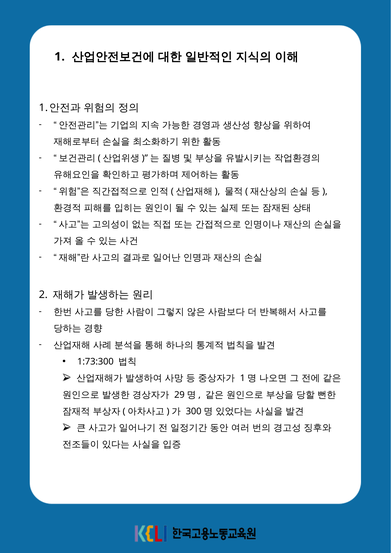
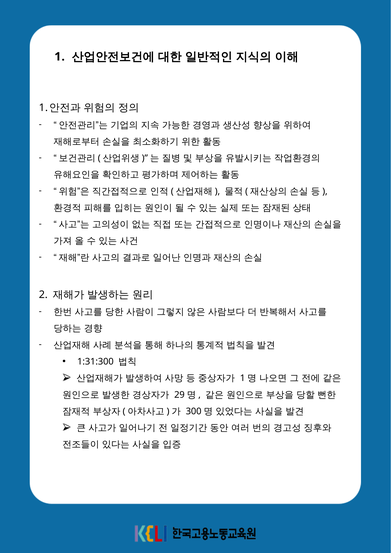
1:73:300: 1:73:300 -> 1:31:300 (95, 361)
